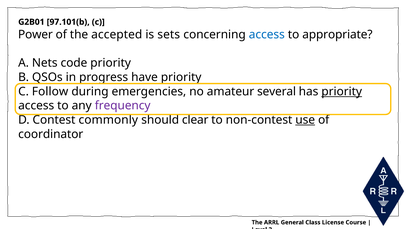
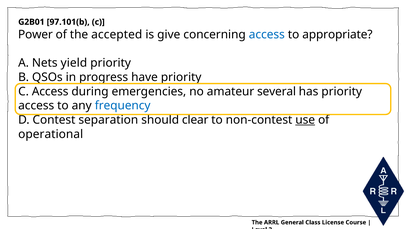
sets: sets -> give (169, 34)
code: code -> yield (74, 63)
C Follow: Follow -> Access (50, 91)
priority underline: present -> none (342, 91)
frequency colour: purple -> blue (123, 105)
commonly: commonly -> separation (108, 120)
coordinator: coordinator -> operational (51, 134)
